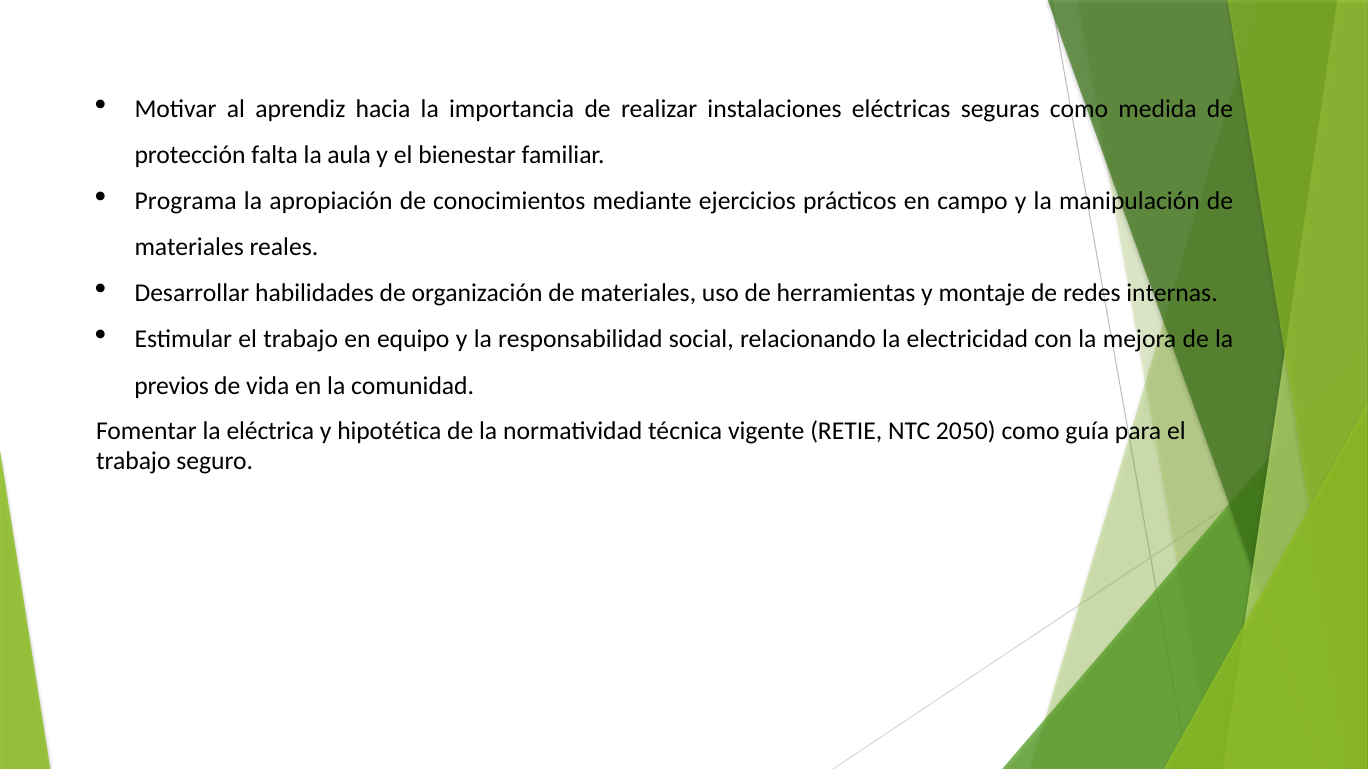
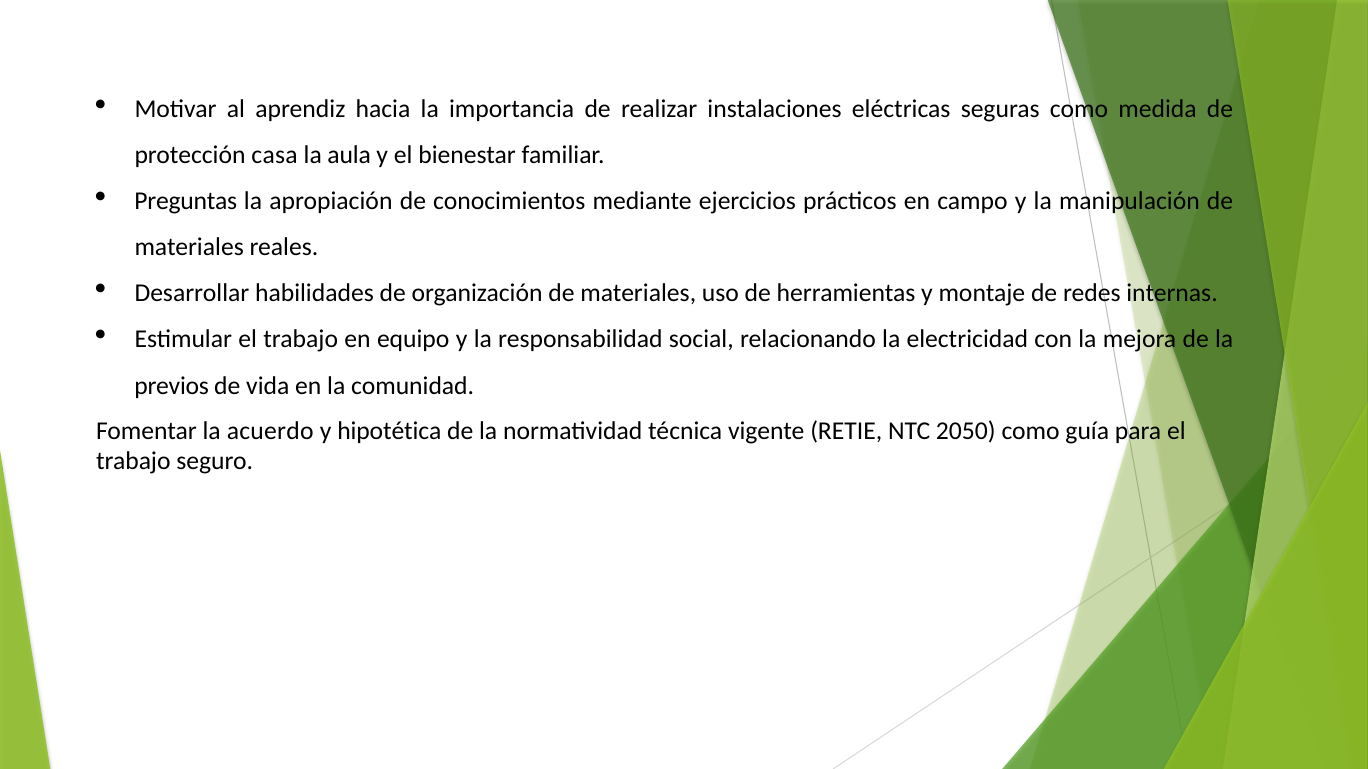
falta: falta -> casa (275, 155)
Programa: Programa -> Preguntas (186, 201)
eléctrica: eléctrica -> acuerdo (270, 431)
